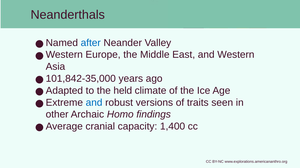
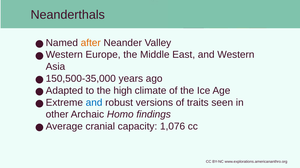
after colour: blue -> orange (91, 43)
101,842-35,000: 101,842-35,000 -> 150,500-35,000 (81, 79)
held: held -> high (123, 91)
1,400: 1,400 -> 1,076 (173, 127)
